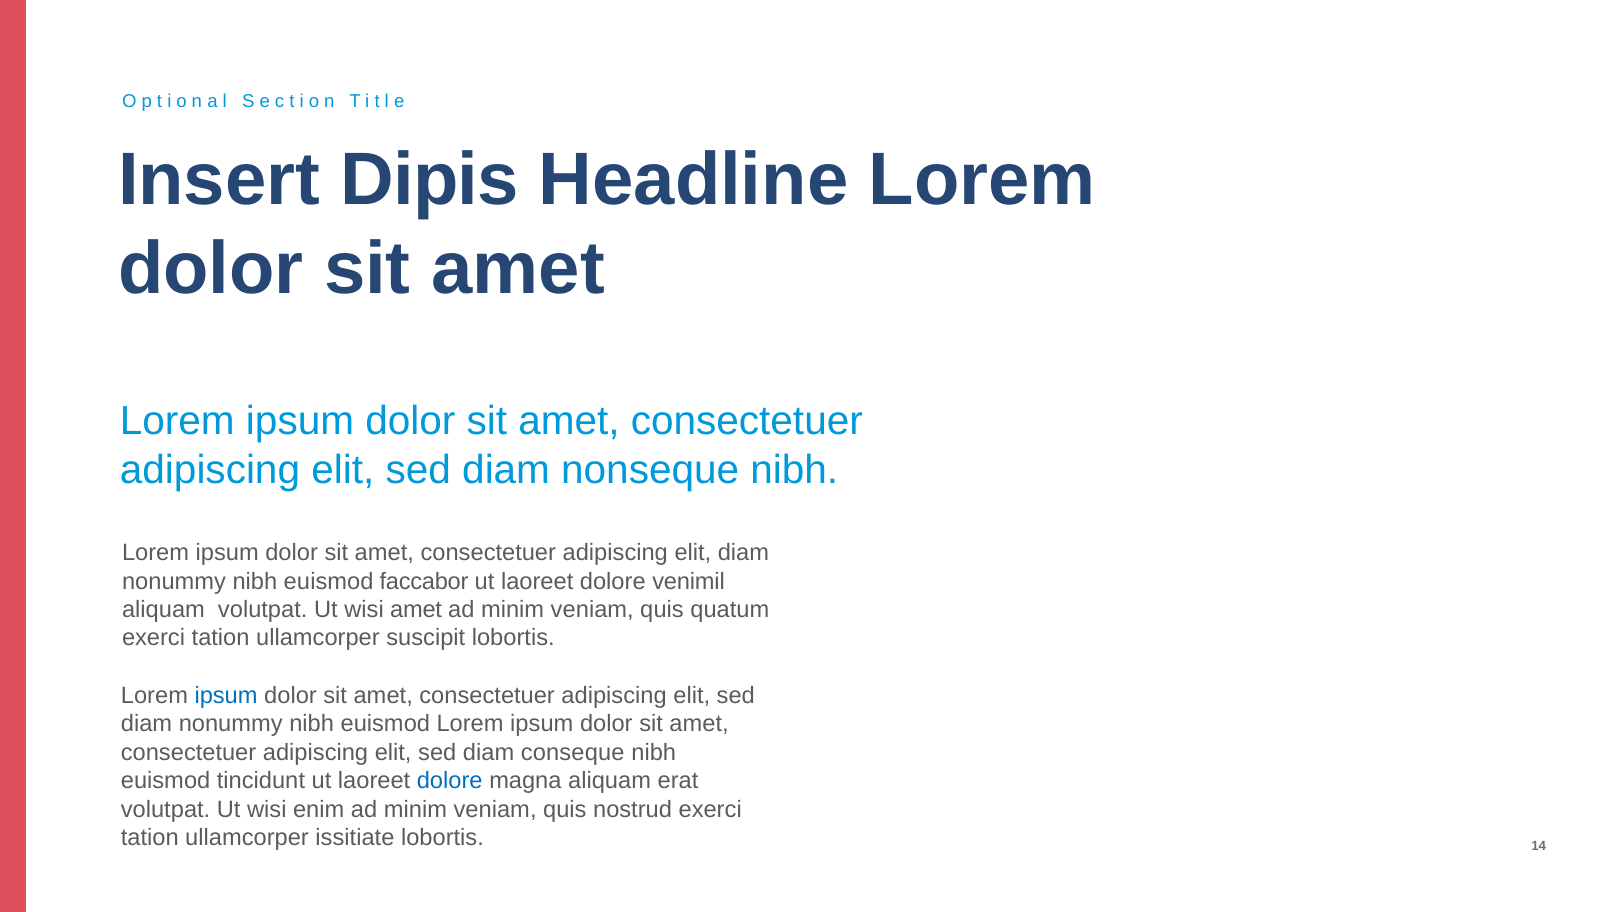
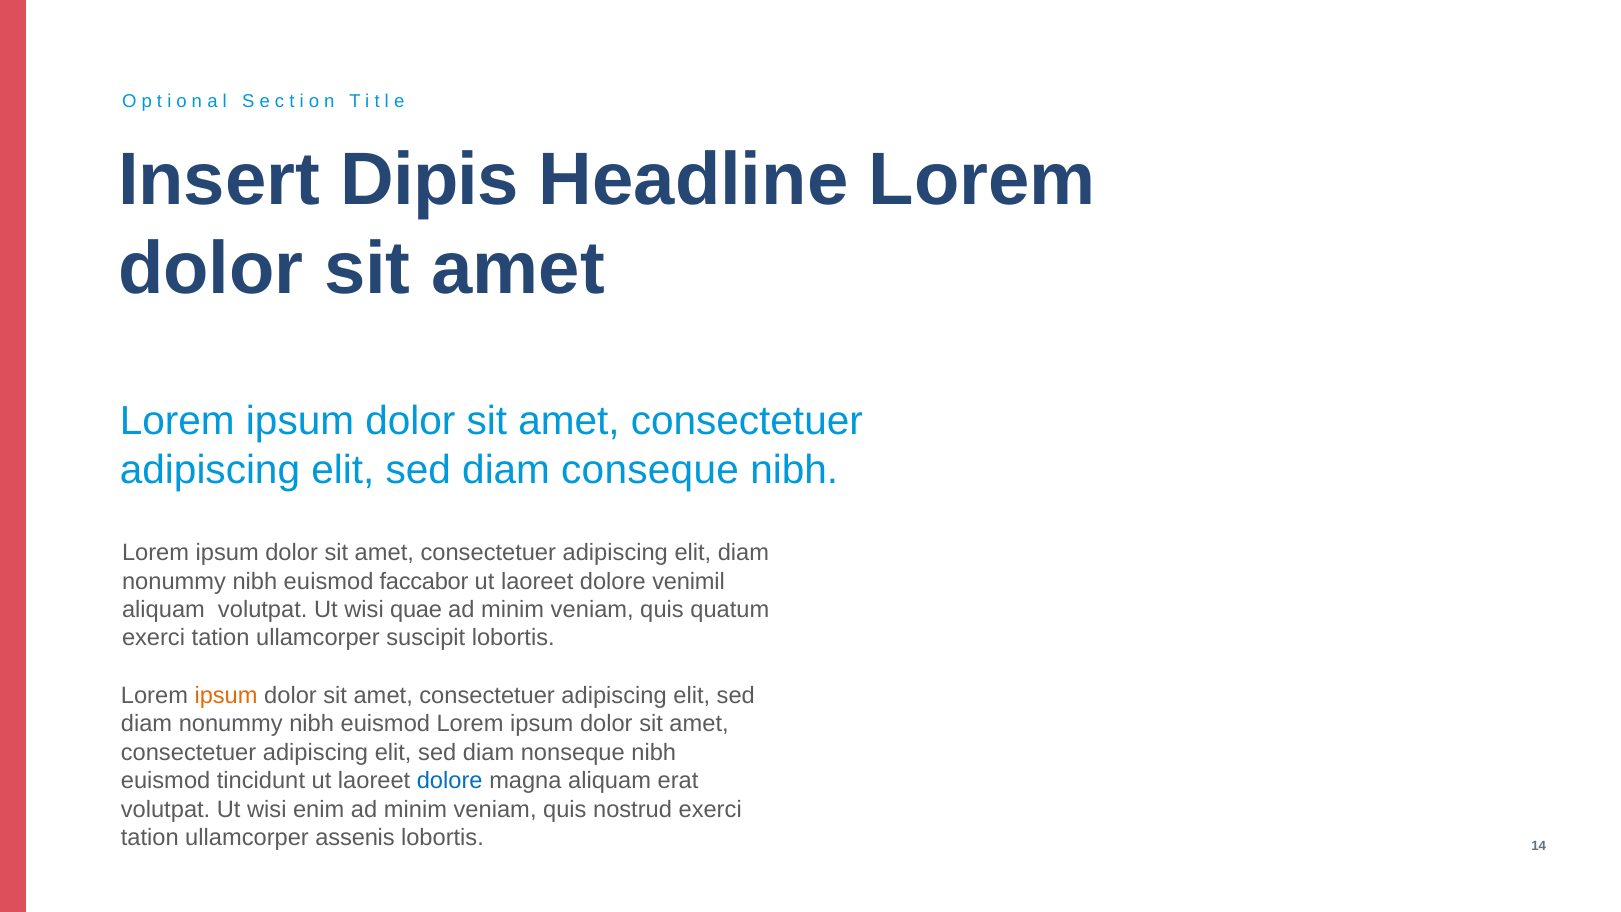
nonseque: nonseque -> conseque (650, 470)
wisi amet: amet -> quae (416, 610)
ipsum colour: blue -> orange (226, 696)
conseque: conseque -> nonseque (573, 752)
issitiate: issitiate -> assenis (355, 838)
